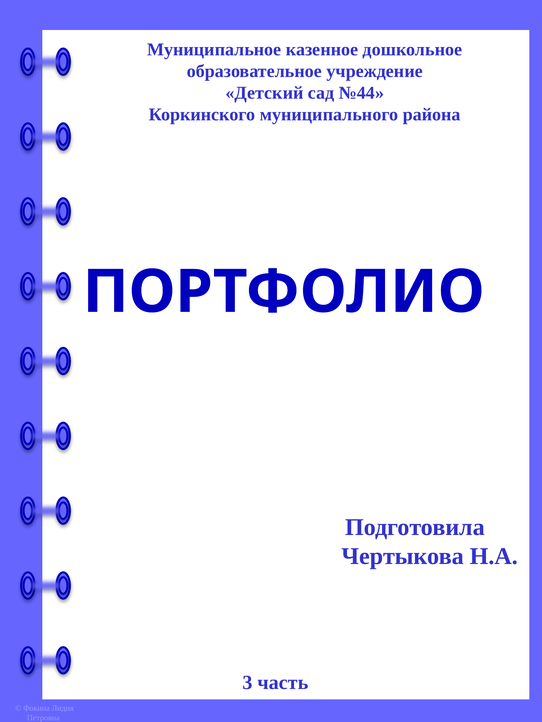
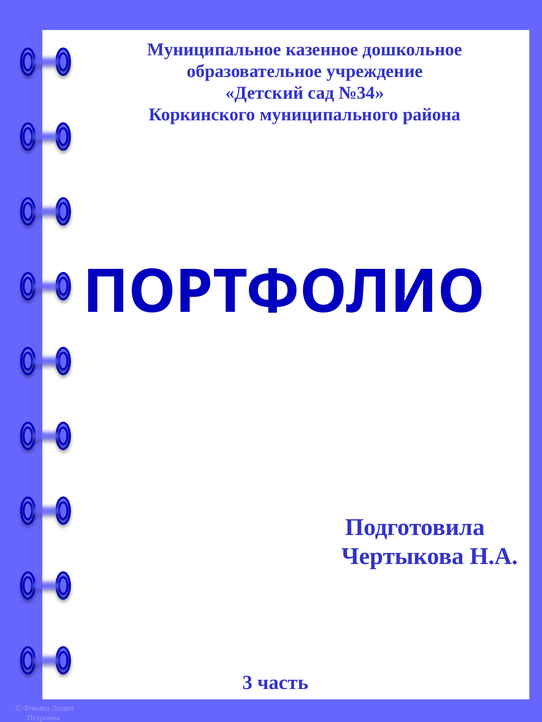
№44: №44 -> №34 (361, 93)
